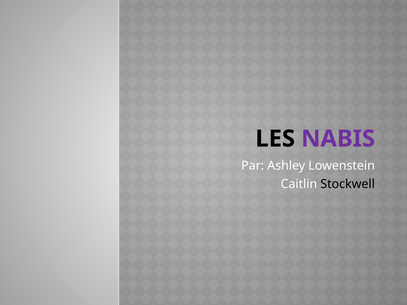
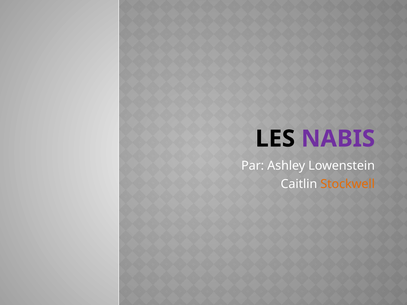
Stockwell colour: black -> orange (348, 184)
